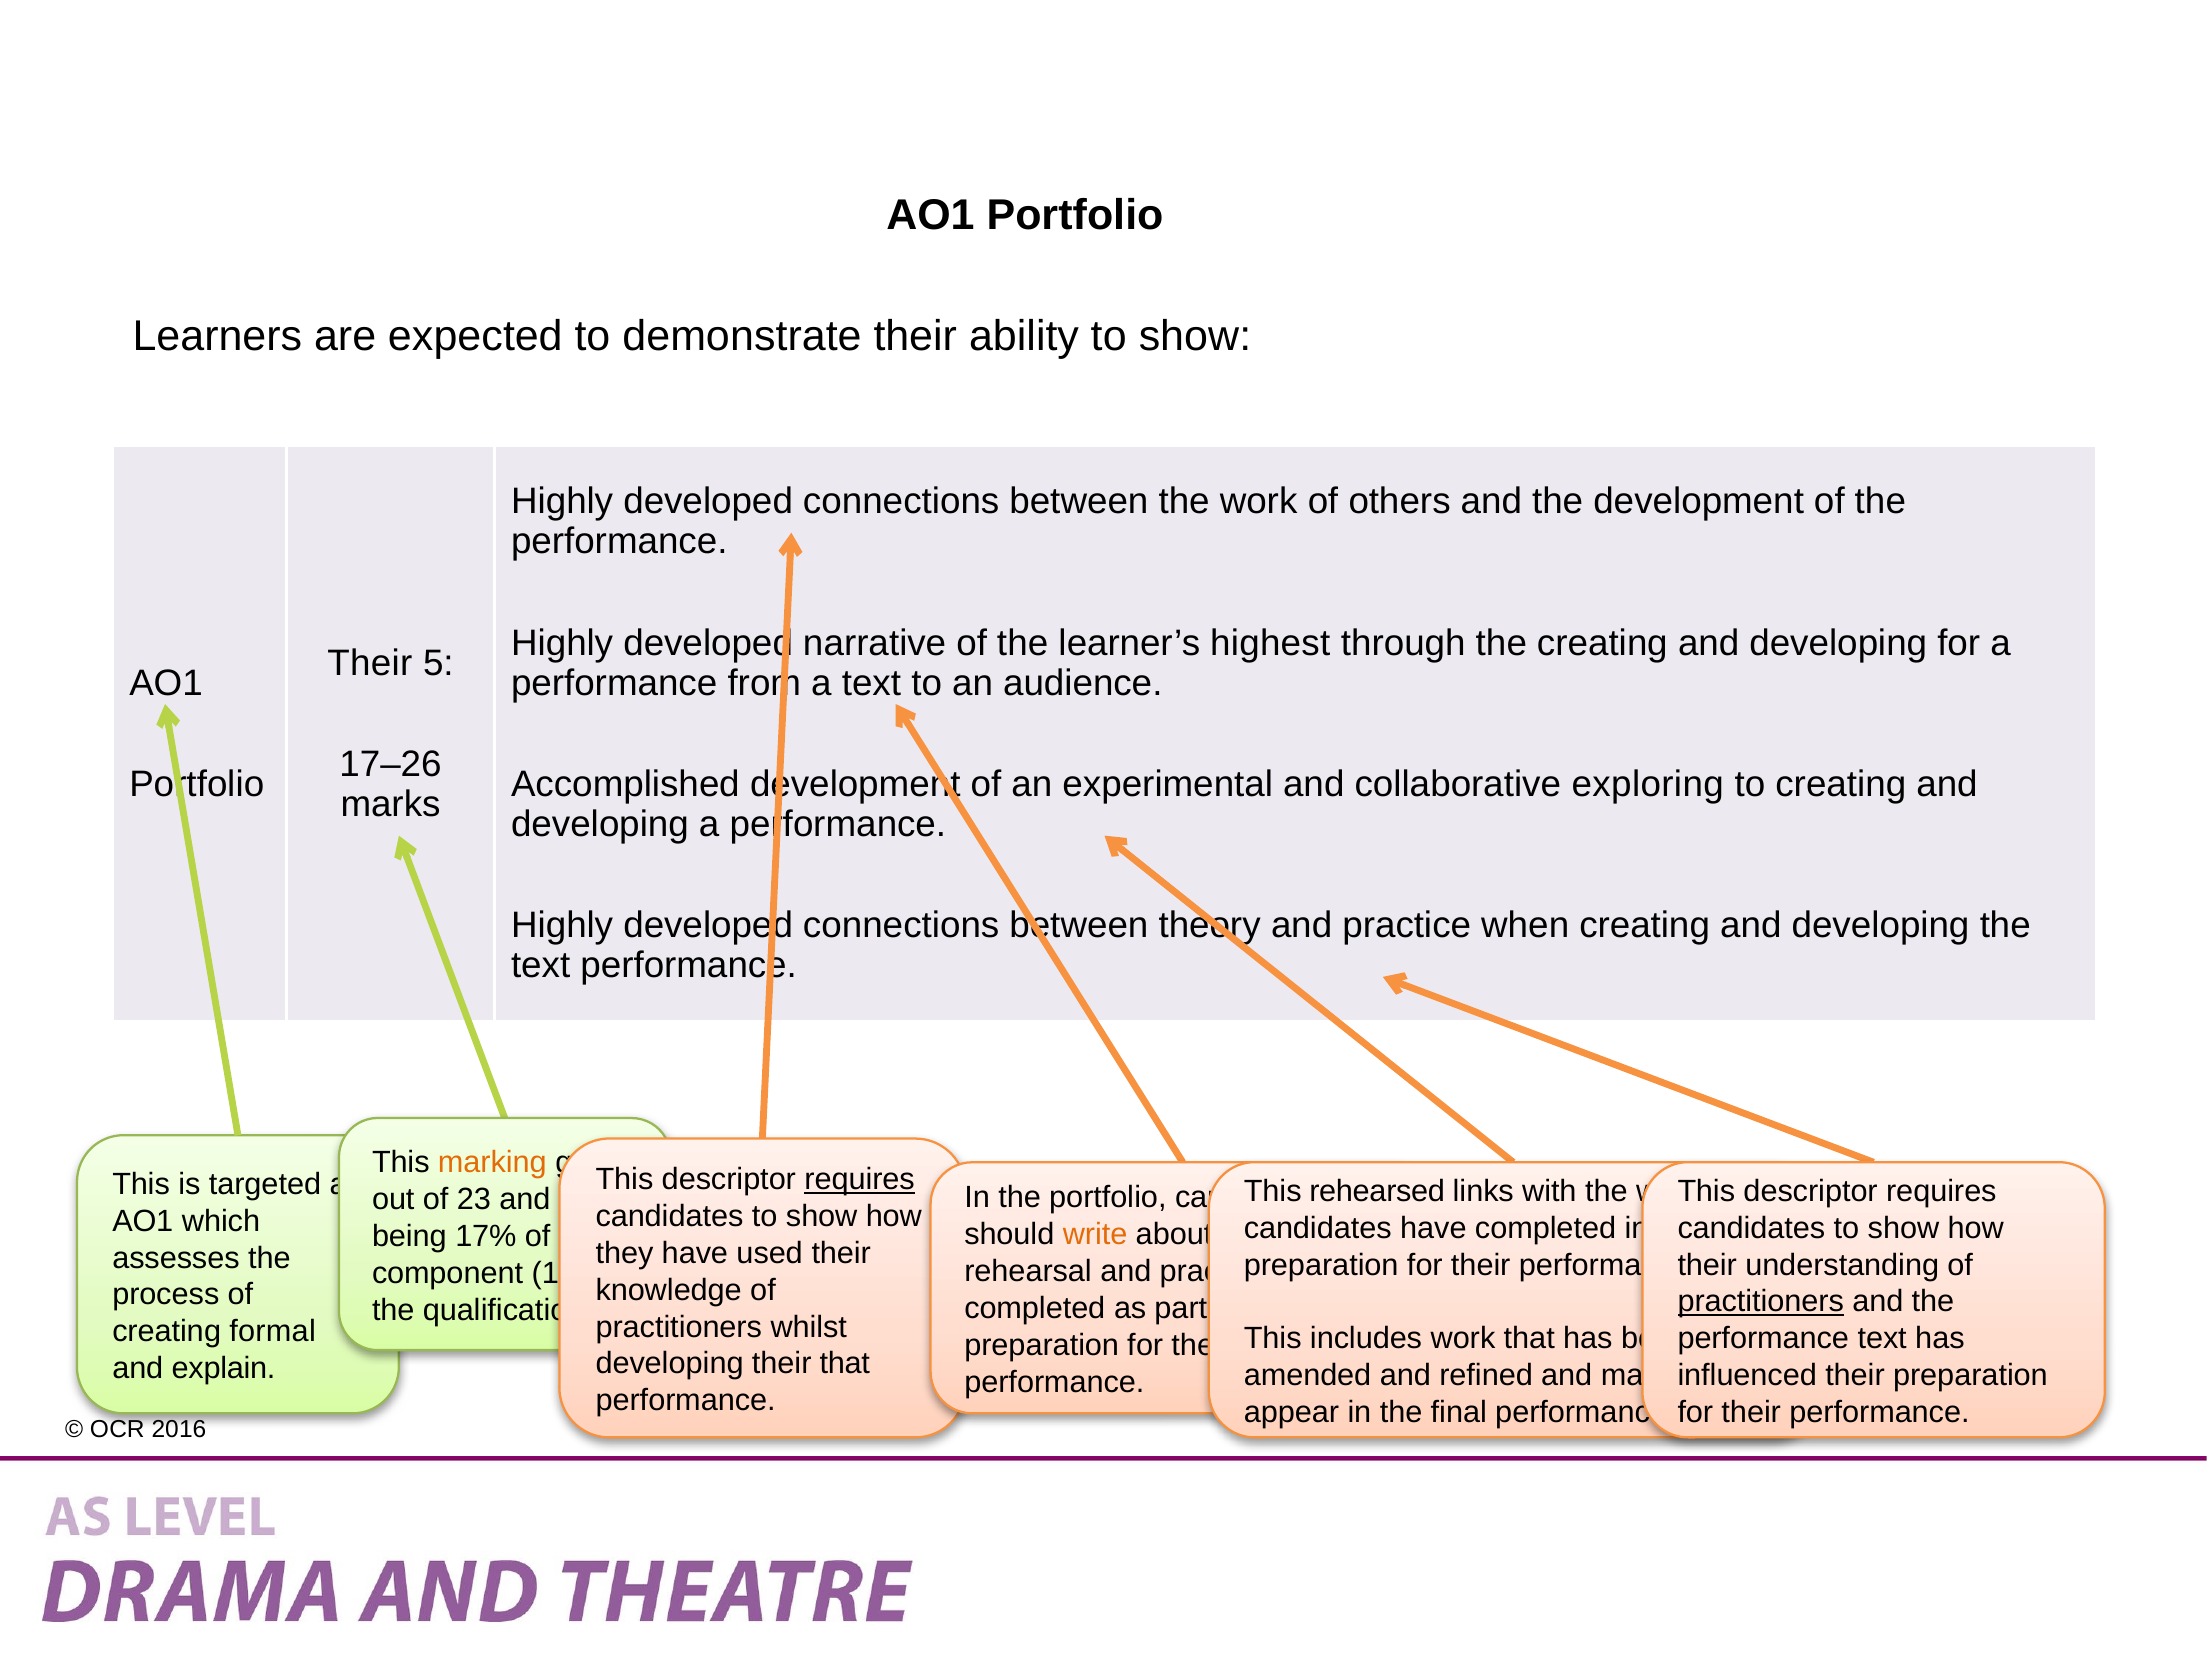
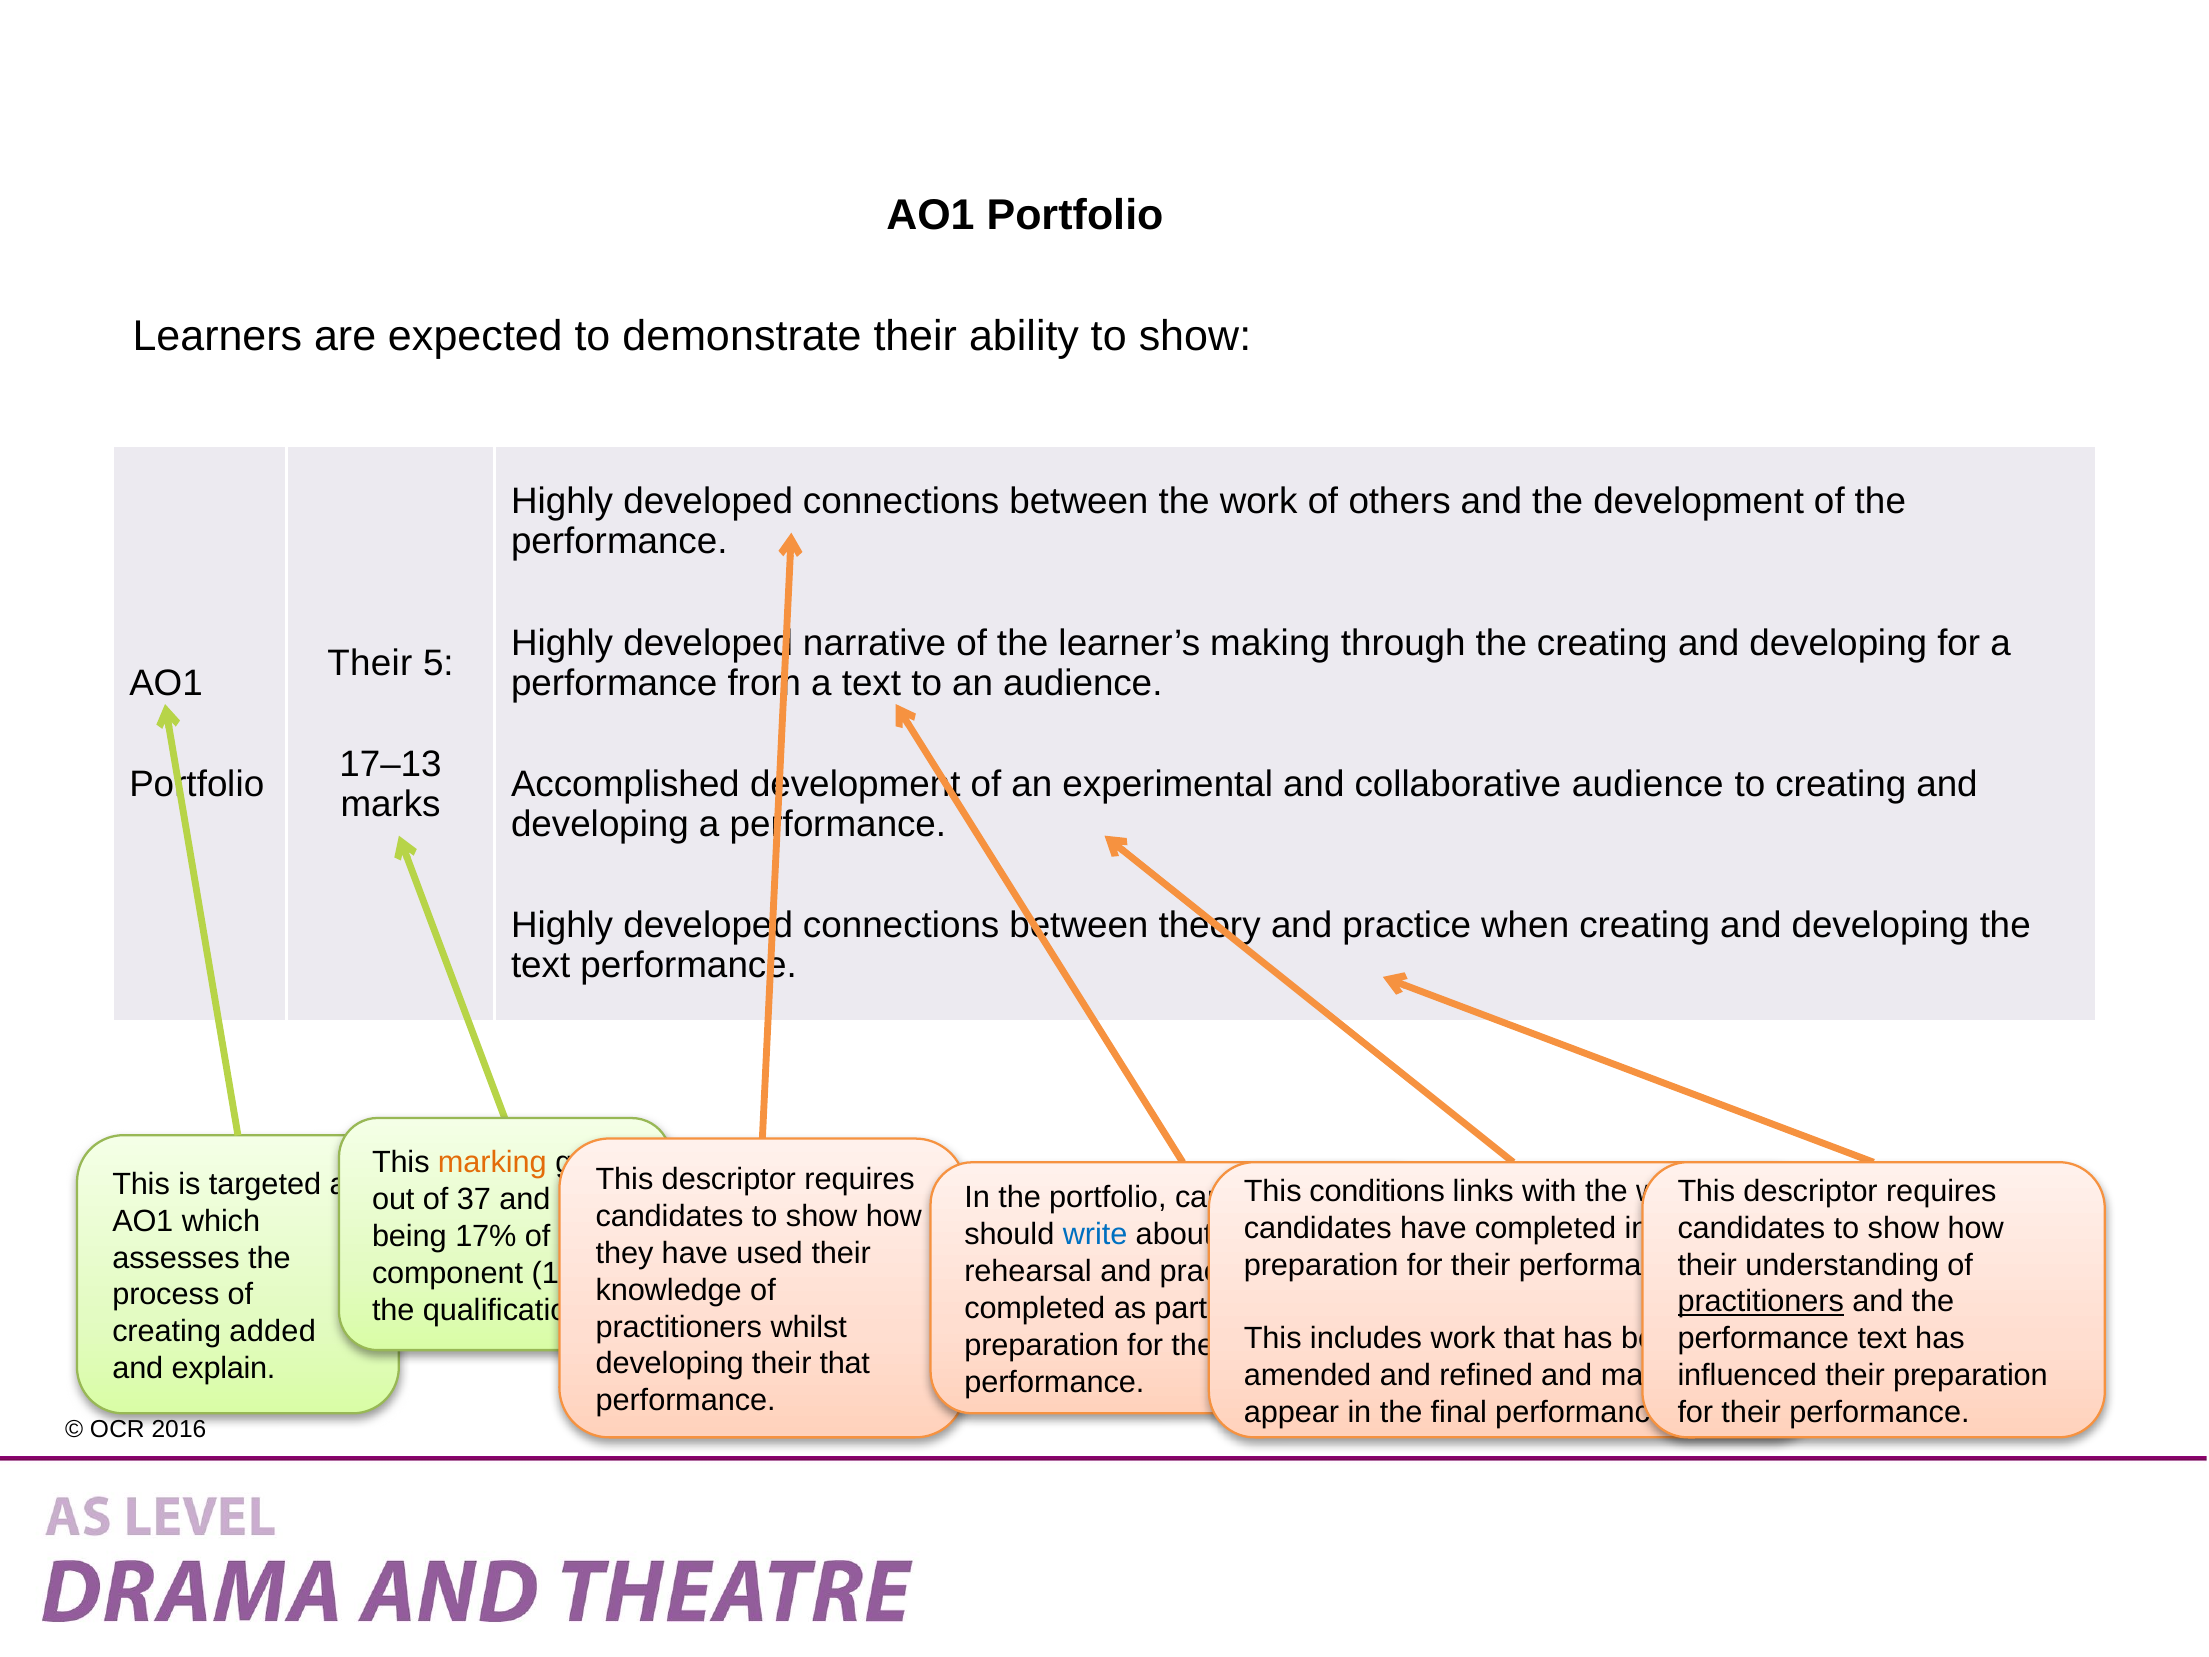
highest: highest -> making (1270, 643)
17–26: 17–26 -> 17–13 (390, 764)
collaborative exploring: exploring -> audience (1648, 784)
requires underline: present -> none (860, 1179)
rehearsed: rehearsed -> conditions (1377, 1191)
23: 23 -> 37 (474, 1199)
write colour: orange -> blue (1095, 1234)
formal: formal -> added (273, 1332)
